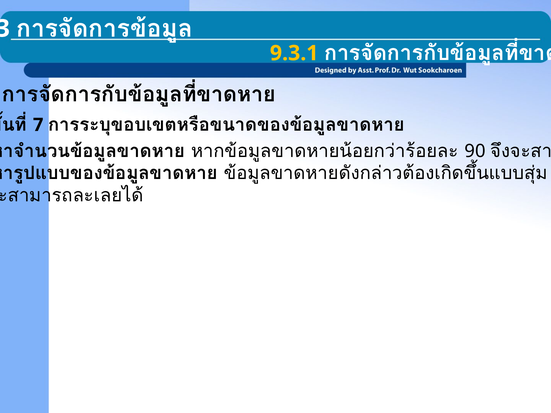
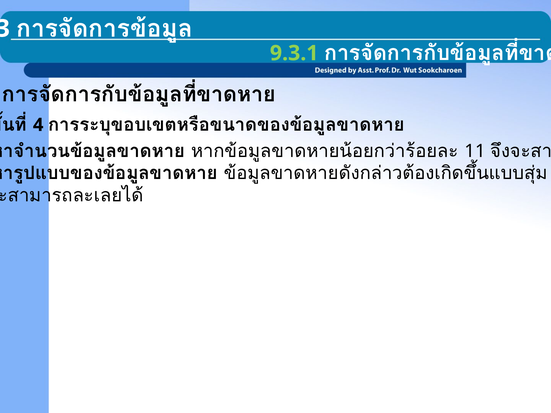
9.3.1 colour: yellow -> light green (294, 53)
7: 7 -> 4 (38, 125)
90: 90 -> 11 (475, 151)
